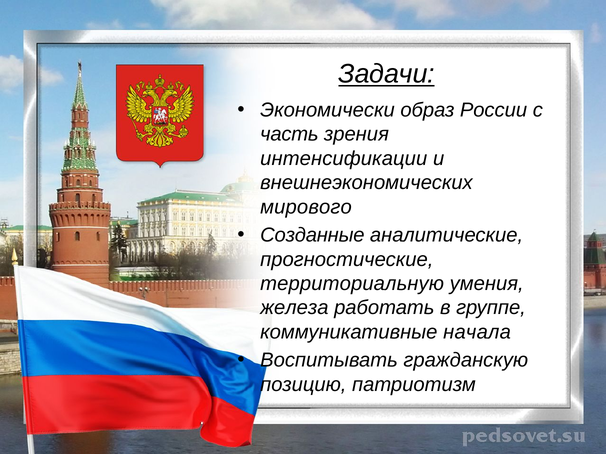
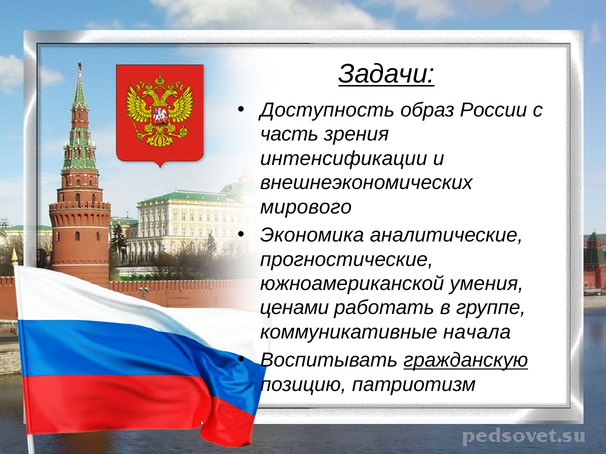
Экономически: Экономически -> Доступность (327, 110)
Созданные: Созданные -> Экономика (312, 235)
территориальную: территориальную -> южноамериканской (352, 284)
железа: железа -> ценами (294, 308)
гражданскую underline: none -> present (466, 361)
